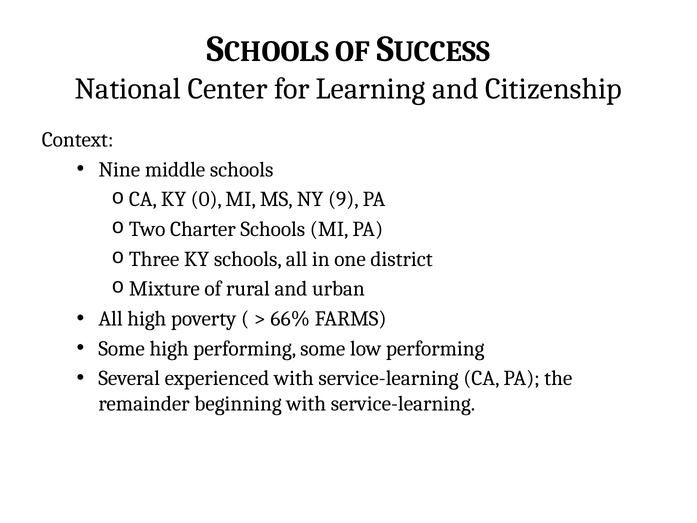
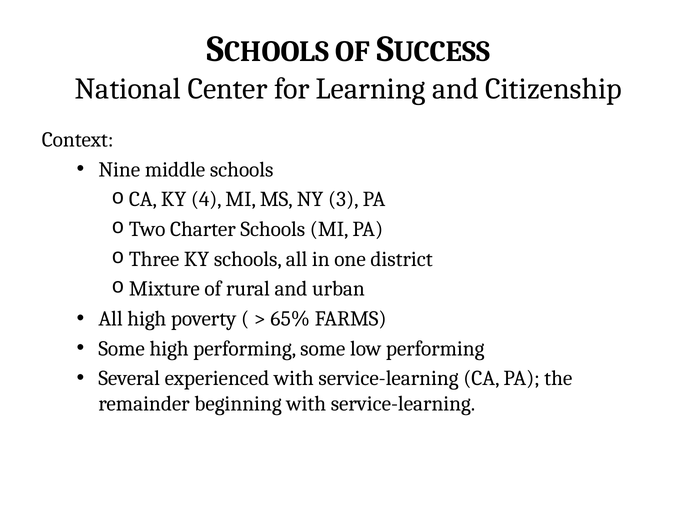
0: 0 -> 4 (206, 199)
9: 9 -> 3 (343, 199)
66%: 66% -> 65% (290, 319)
